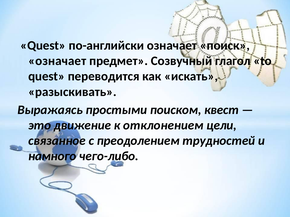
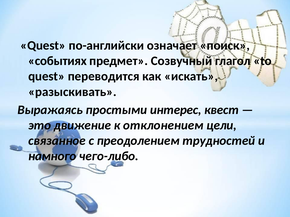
означает: означает -> событиях (57, 61)
поиском: поиском -> интерес (176, 110)
